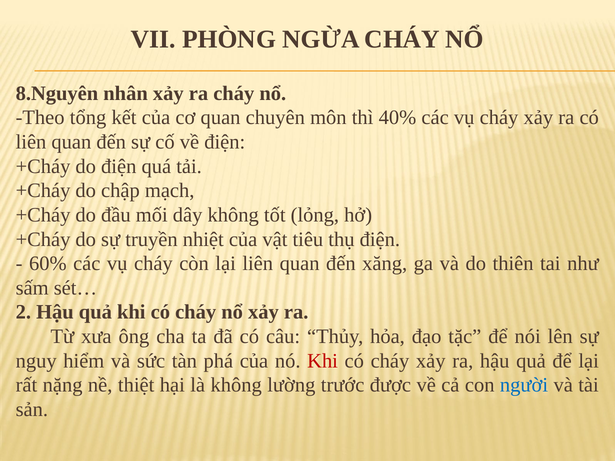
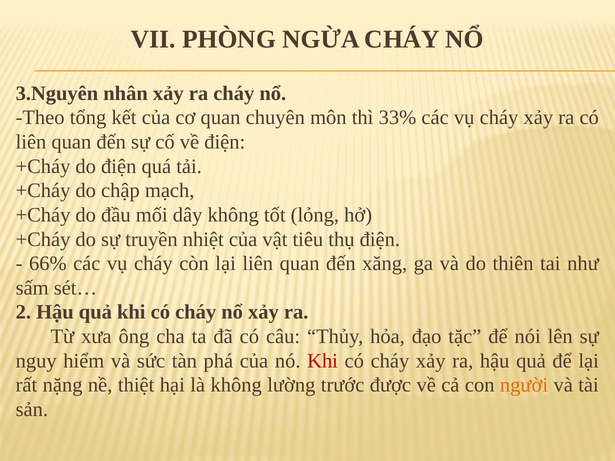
8.Nguyên: 8.Nguyên -> 3.Nguyên (57, 93)
40%: 40% -> 33% (397, 118)
60%: 60% -> 66% (48, 264)
người colour: blue -> orange (524, 385)
